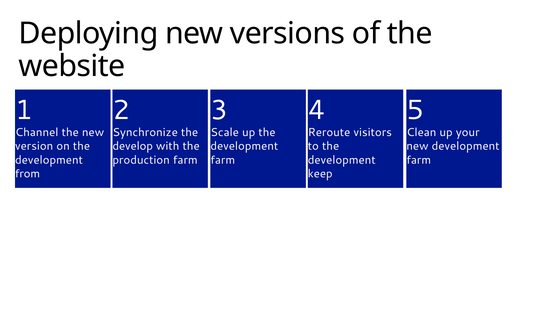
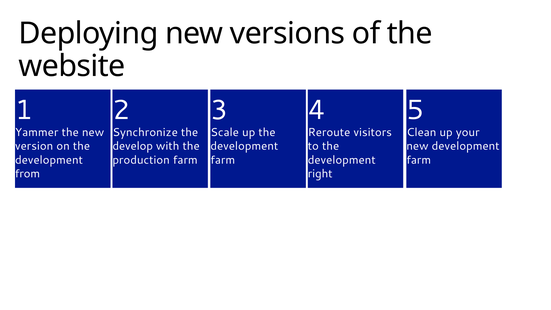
Channel: Channel -> Yammer (37, 132)
keep: keep -> right (320, 174)
